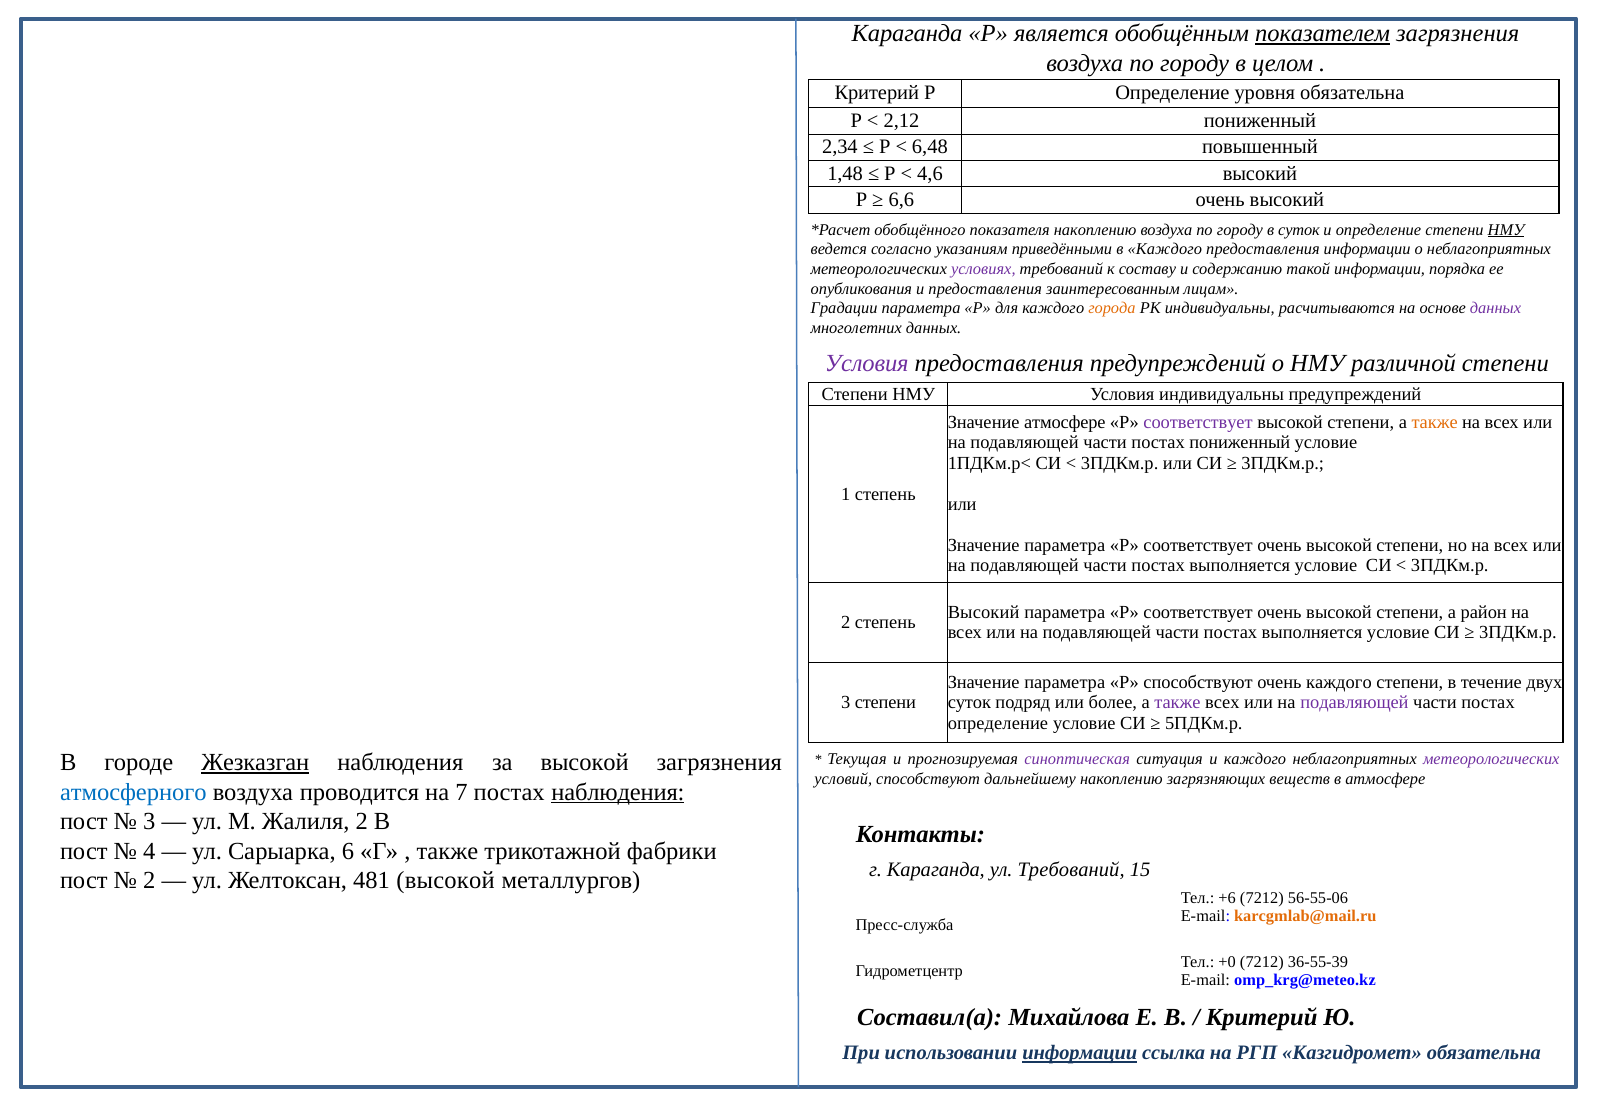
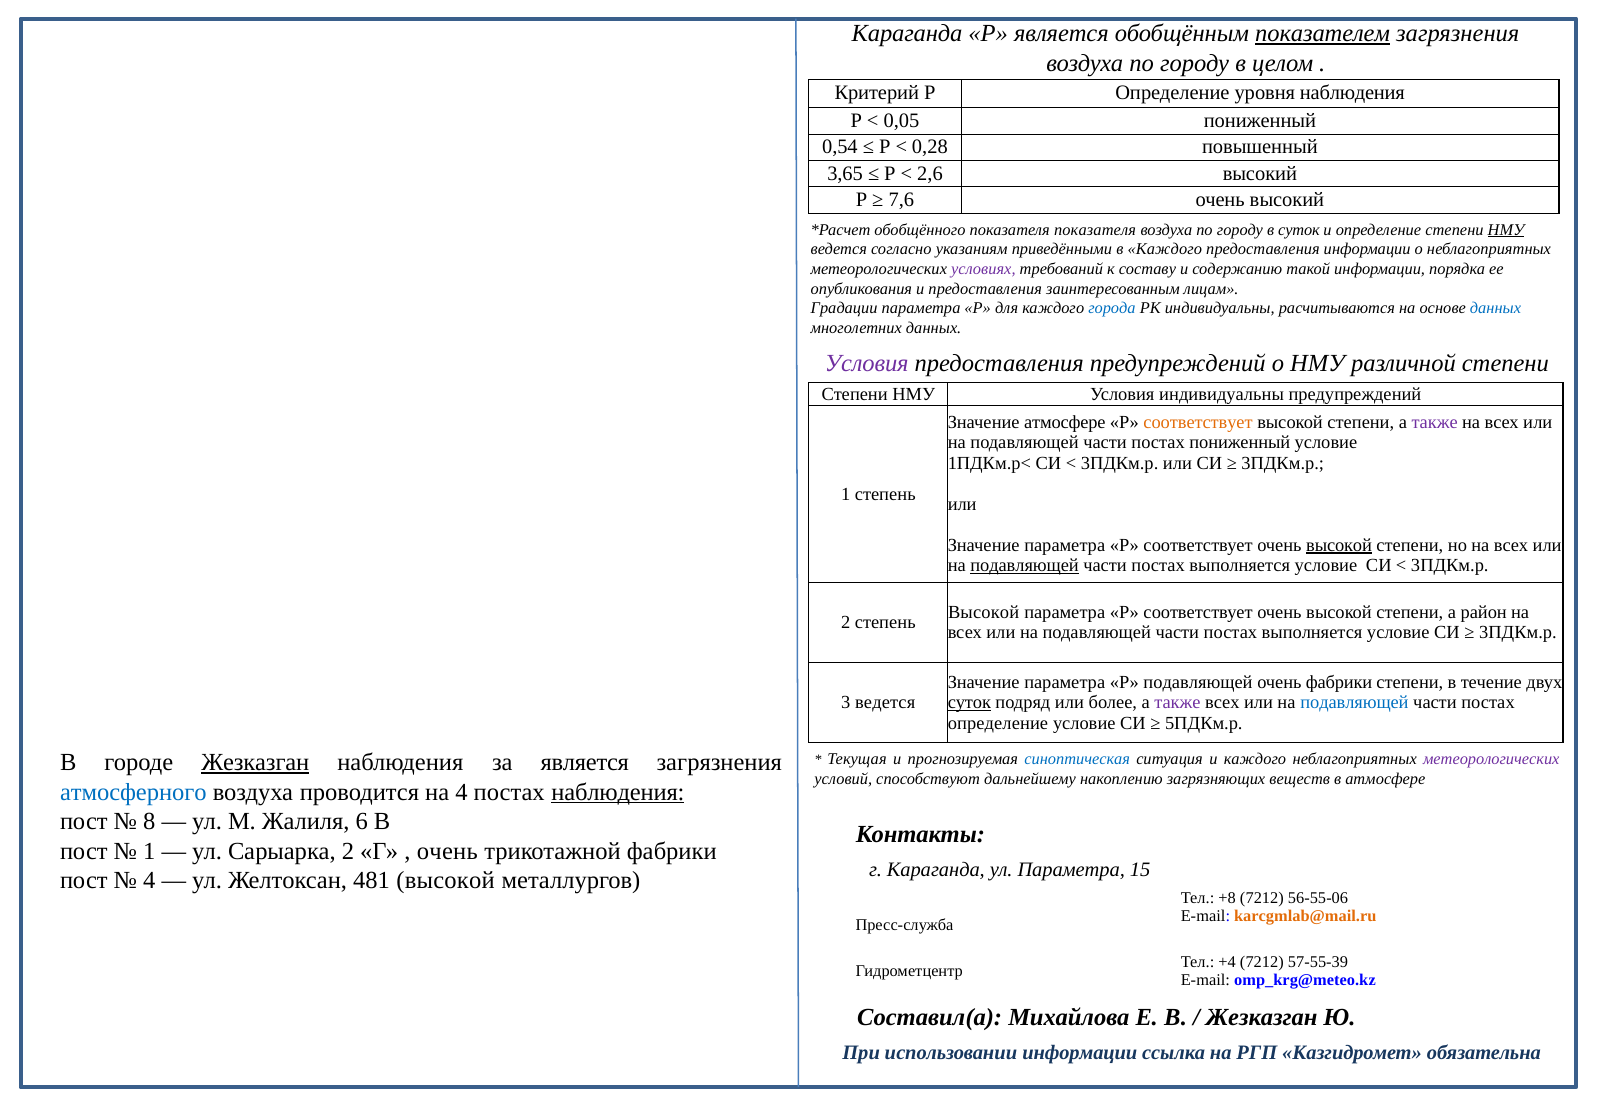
уровня обязательна: обязательна -> наблюдения (1352, 93)
2,12: 2,12 -> 0,05 (901, 121)
2,34: 2,34 -> 0,54 (840, 147)
6,48: 6,48 -> 0,28 (930, 147)
1,48: 1,48 -> 3,65 (845, 174)
4,6: 4,6 -> 2,6 (930, 174)
6,6: 6,6 -> 7,6 (901, 200)
показателя накоплению: накоплению -> показателя (1095, 230)
города colour: orange -> blue (1112, 308)
данных colour: purple -> blue (1495, 308)
соответствует colour: purple -> orange (1198, 422)
также colour: orange -> purple (1435, 422)
высокой underline: none -> present (1339, 545)
подавляющей underline: none -> present (1025, 565)
Высокий: Высокий -> Высокой (984, 612)
Р способствуют: способствуют -> подавляющей (1198, 682)
очень каждого: каждого -> фабрики (1339, 682)
3 степени: степени -> ведется (885, 702)
суток underline: none -> present (969, 702)
подавляющей colour: purple -> blue (1354, 702)
за высокой: высокой -> является (585, 762)
синоптическая colour: purple -> blue (1077, 759)
на 7: 7 -> 4 (461, 792)
3: 3 -> 8 (149, 821)
Жалиля 2: 2 -> 6 (362, 821)
4: 4 -> 1 (149, 851)
Сарыарка 6: 6 -> 2 (348, 851)
также: также -> очень (447, 851)
ул Требований: Требований -> Параметра (1071, 870)
2: 2 -> 4 (149, 880)
+6: +6 -> +8 (1227, 898)
+0: +0 -> +4 (1227, 962)
36-55-39: 36-55-39 -> 57-55-39 (1318, 962)
Критерий: Критерий -> Жезказган (1262, 1017)
информации underline: present -> none (1080, 1053)
